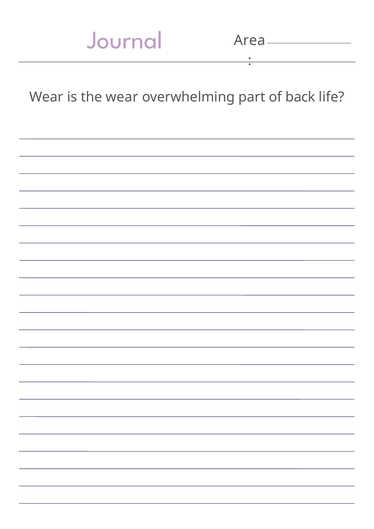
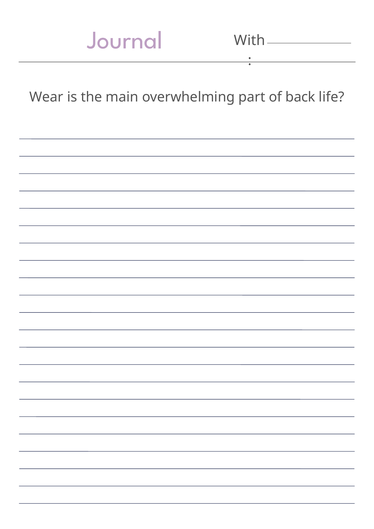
Area: Area -> With (250, 40)
the wear: wear -> main (122, 97)
